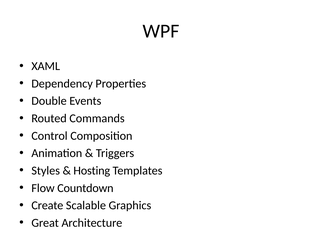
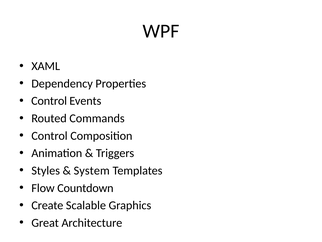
Double: Double -> Control (49, 101)
Hosting: Hosting -> System (92, 170)
